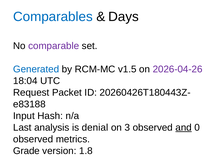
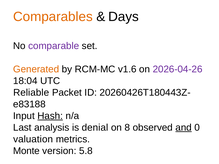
Comparables colour: blue -> orange (53, 17)
Generated colour: blue -> orange (36, 69)
v1.5: v1.5 -> v1.6 (127, 69)
Request: Request -> Reliable (31, 93)
Hash underline: none -> present (50, 116)
3: 3 -> 8 (127, 128)
observed: observed -> valuation (33, 139)
Grade: Grade -> Monte (26, 151)
1.8: 1.8 -> 5.8 (86, 151)
